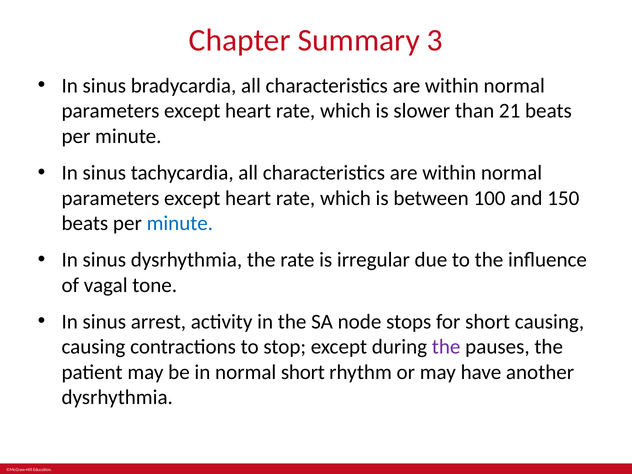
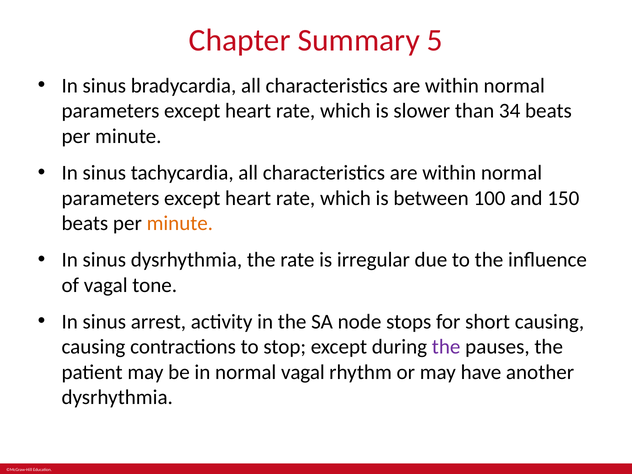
3: 3 -> 5 (435, 40)
21: 21 -> 34 (510, 111)
minute colour: blue -> orange (180, 223)
normal short: short -> vagal (303, 372)
